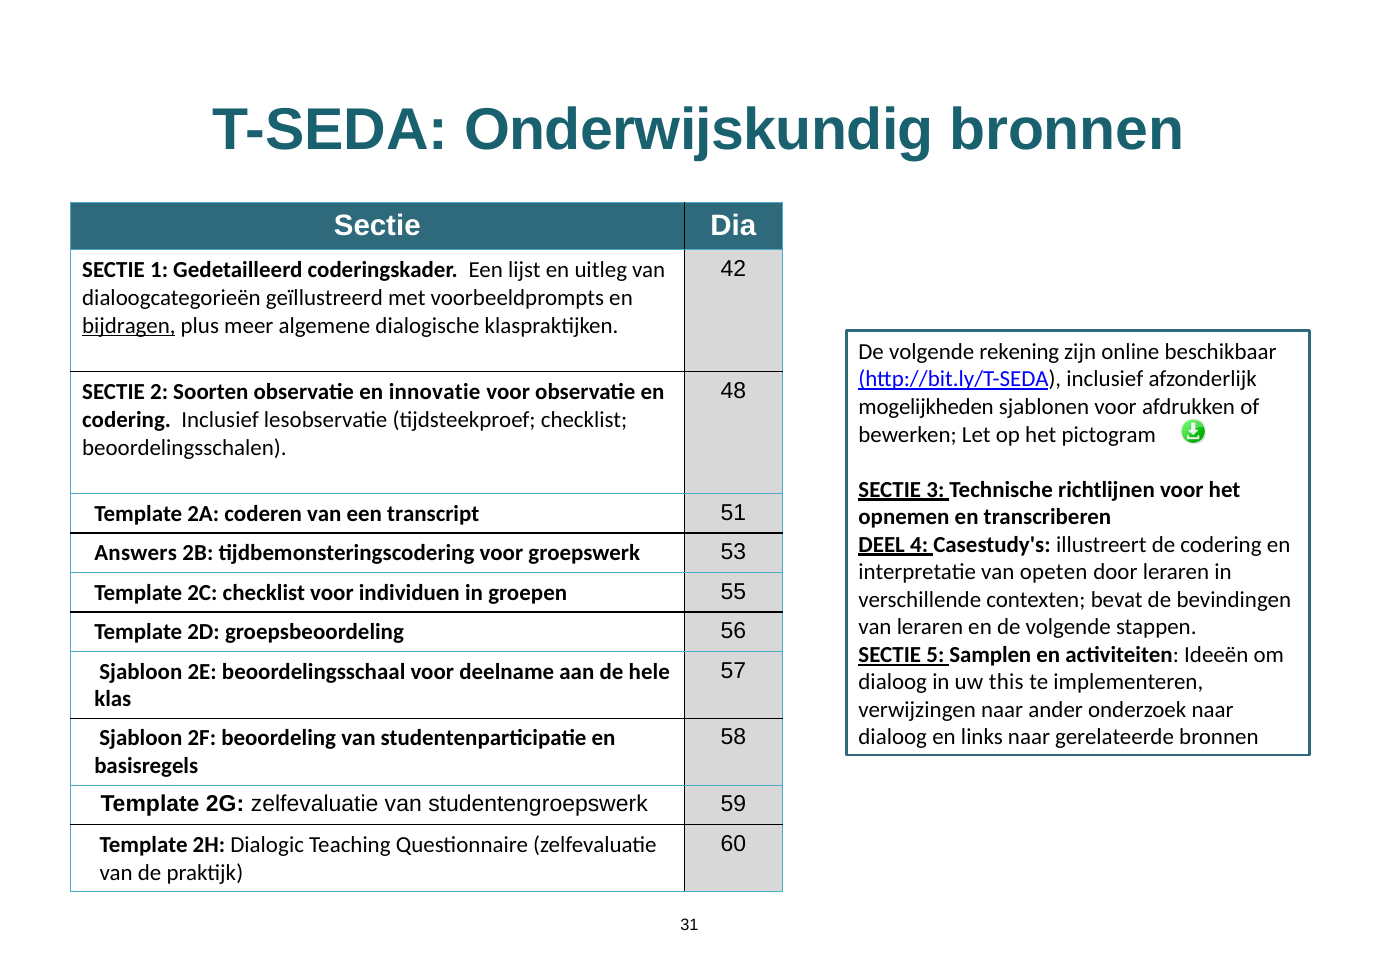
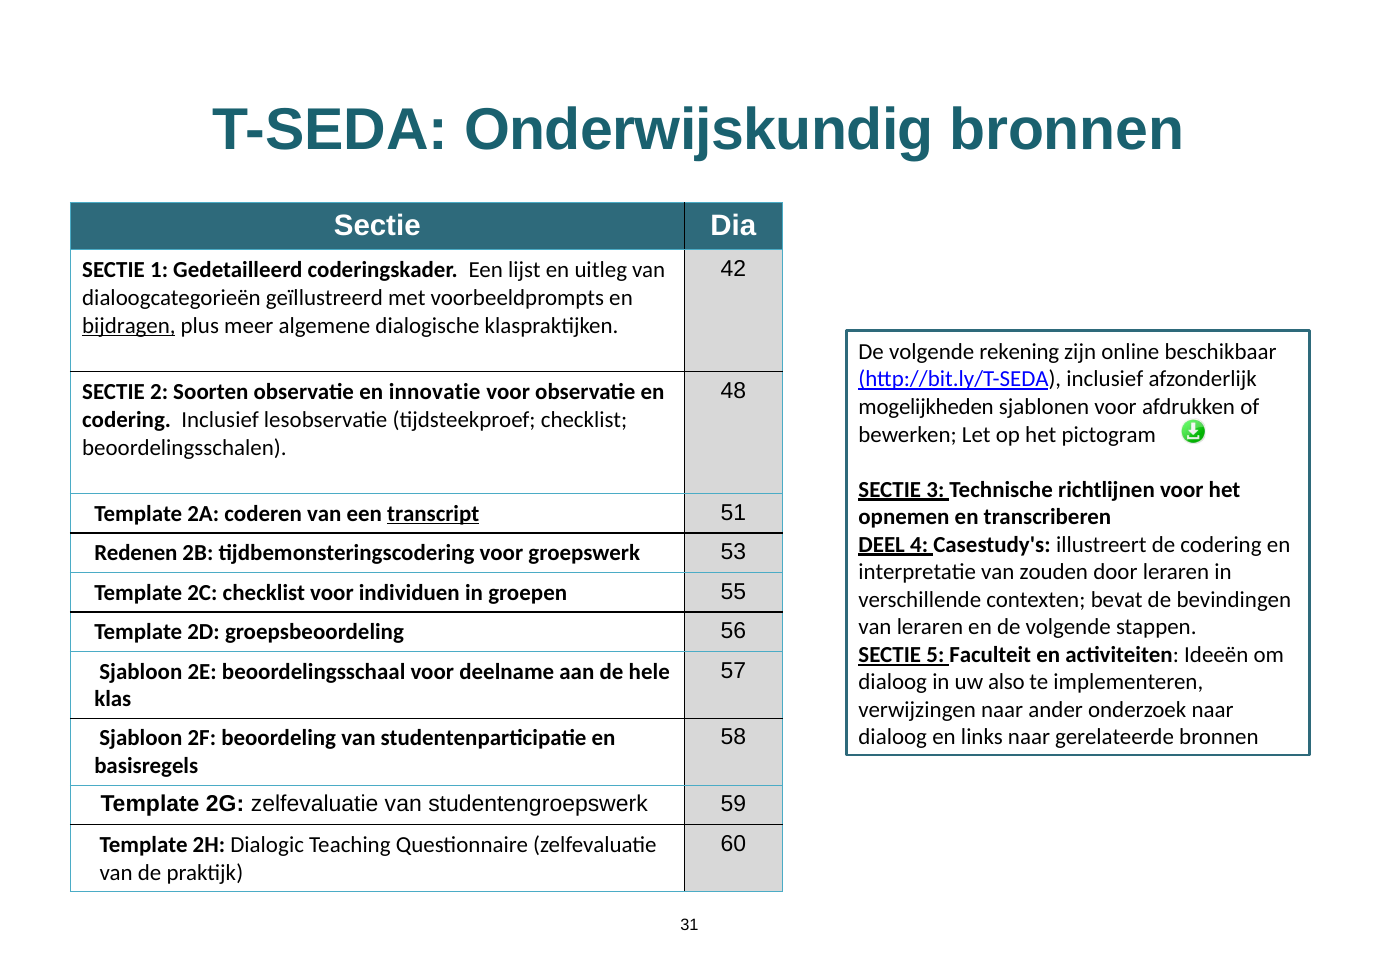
transcript underline: none -> present (433, 514)
Answers: Answers -> Redenen (136, 553)
opeten: opeten -> zouden (1054, 572)
Samplen: Samplen -> Faculteit (990, 655)
this: this -> also (1006, 682)
